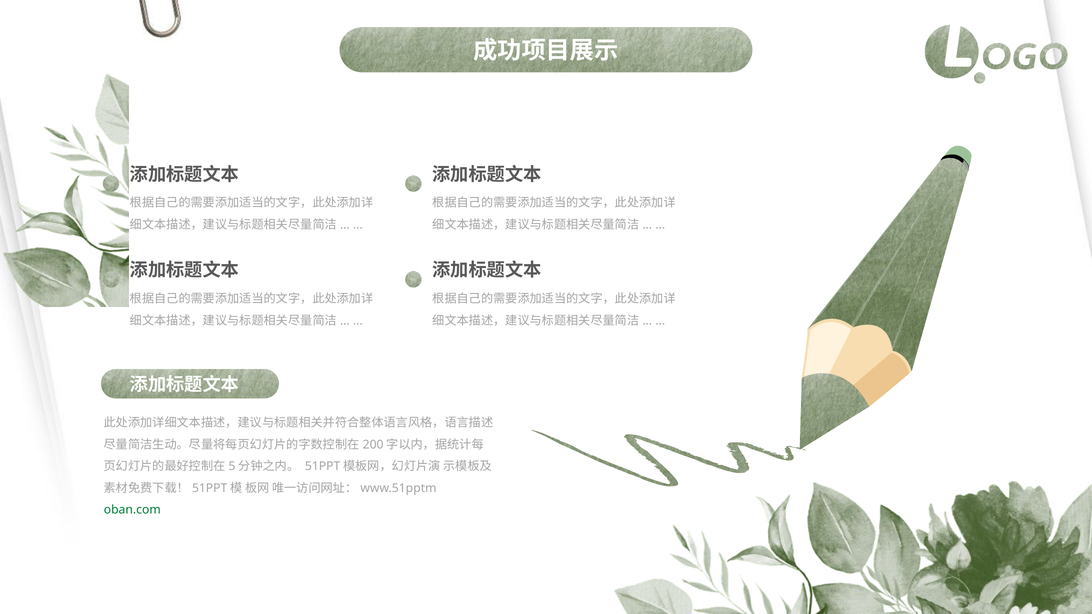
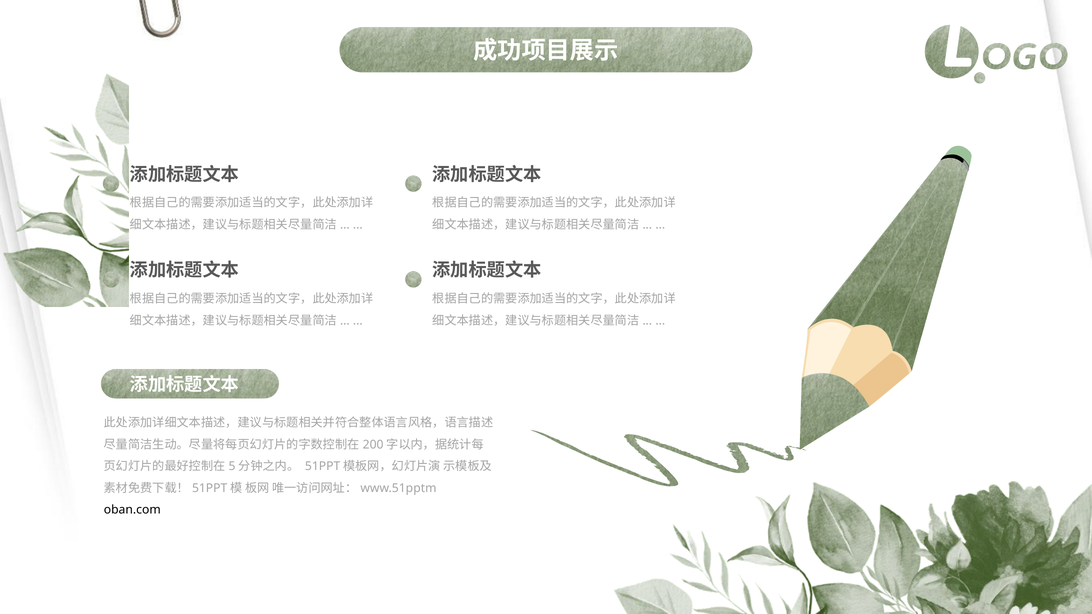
oban.com colour: green -> black (132, 510)
